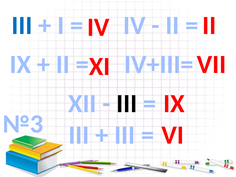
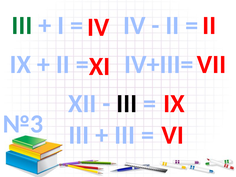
III colour: blue -> green (22, 25)
